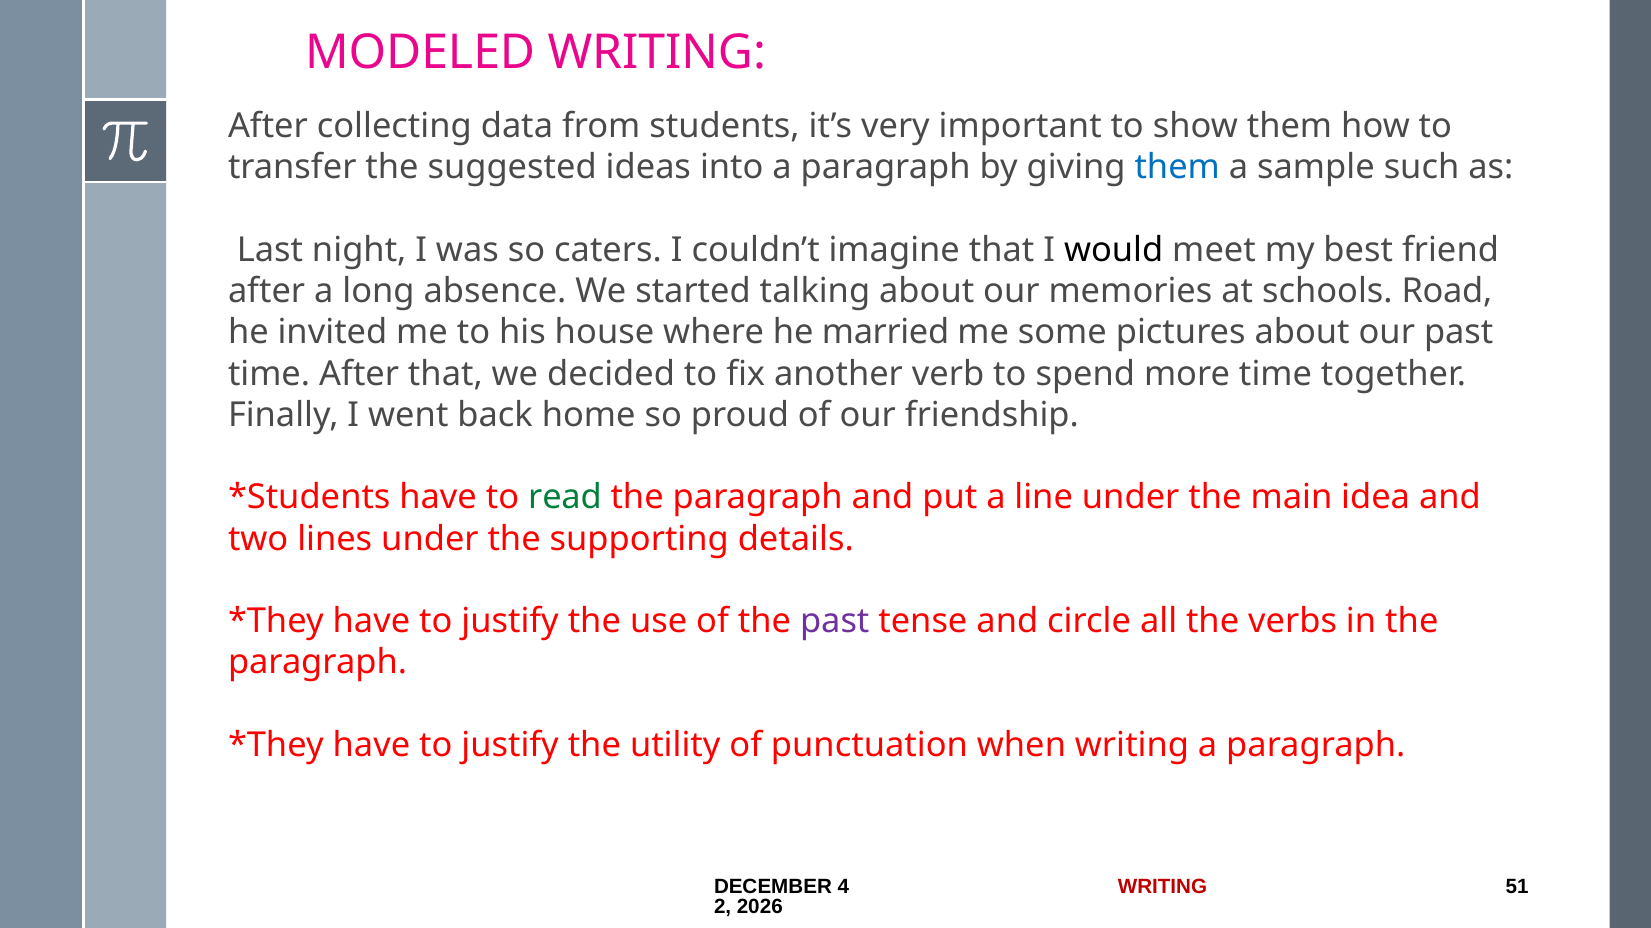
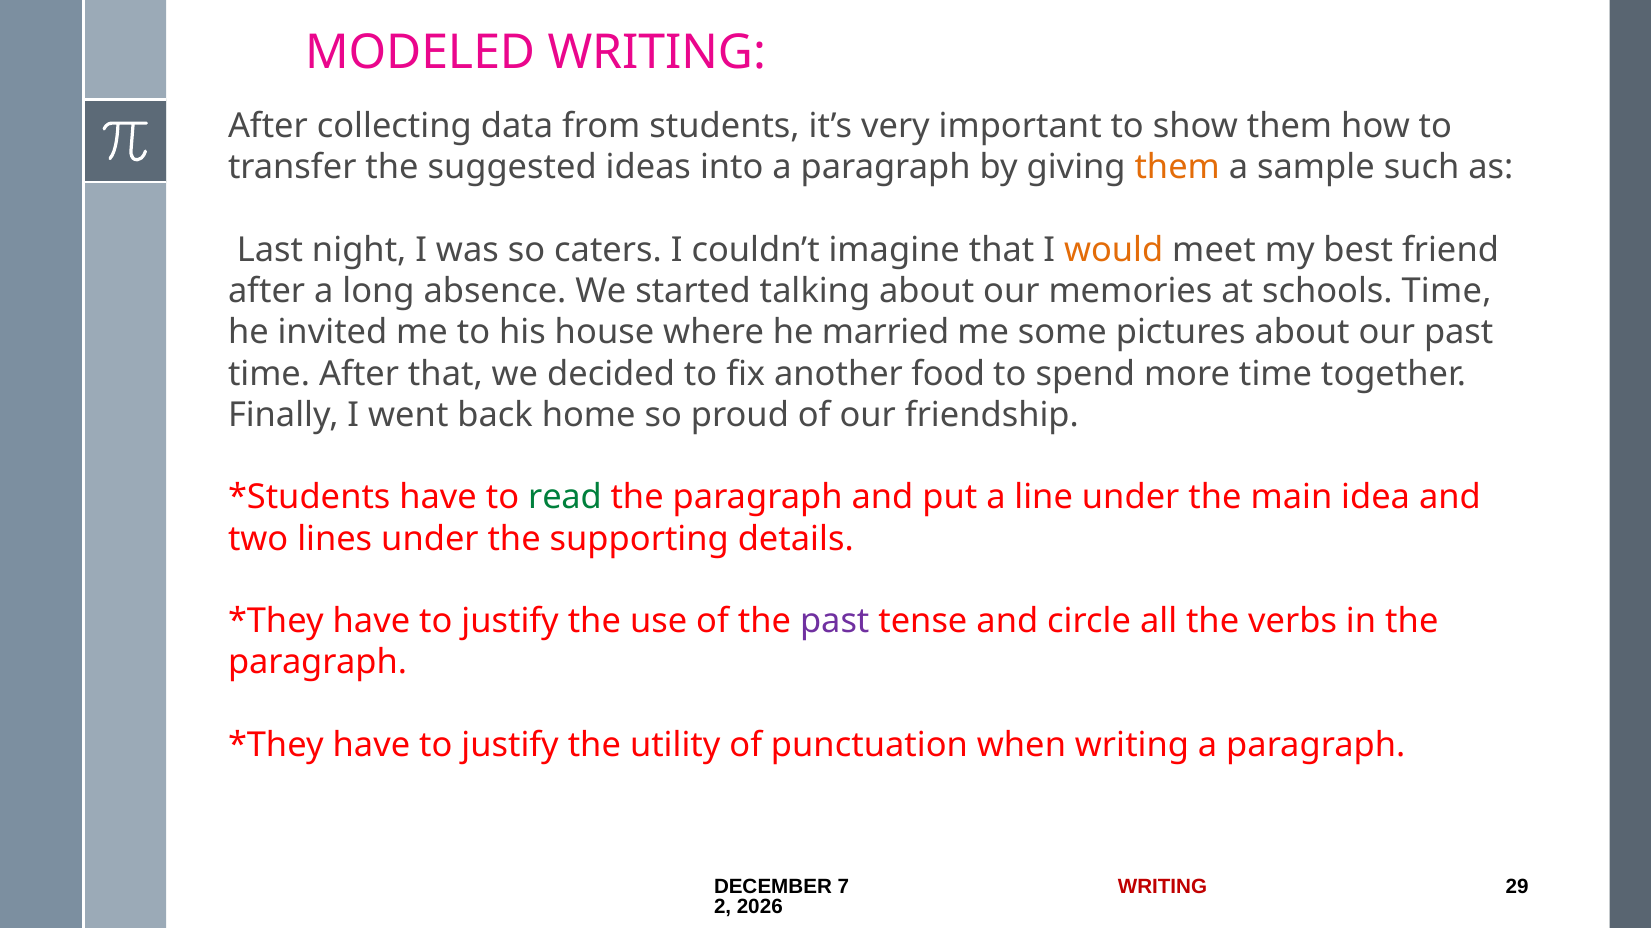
them colour: blue -> orange (1177, 168)
would colour: black -> orange (1114, 250)
schools Road: Road -> Time (1447, 291)
verb: verb -> food (948, 374)
4: 4 -> 7 (843, 887)
51: 51 -> 29 (1517, 887)
